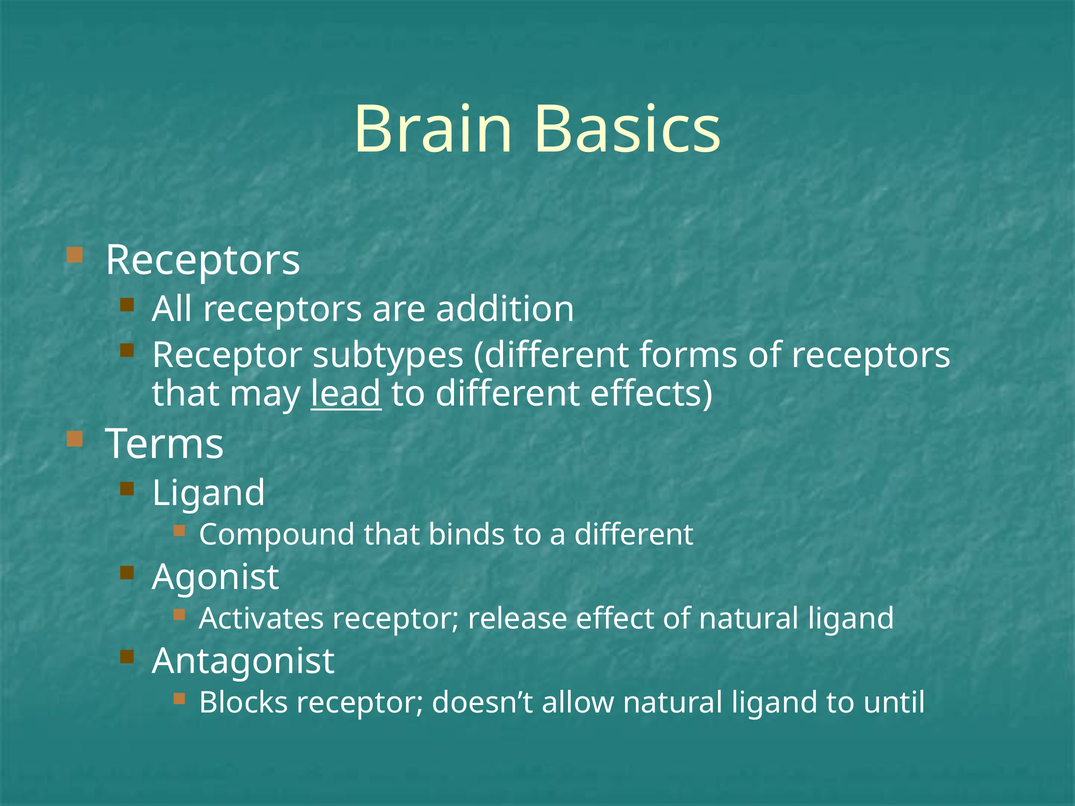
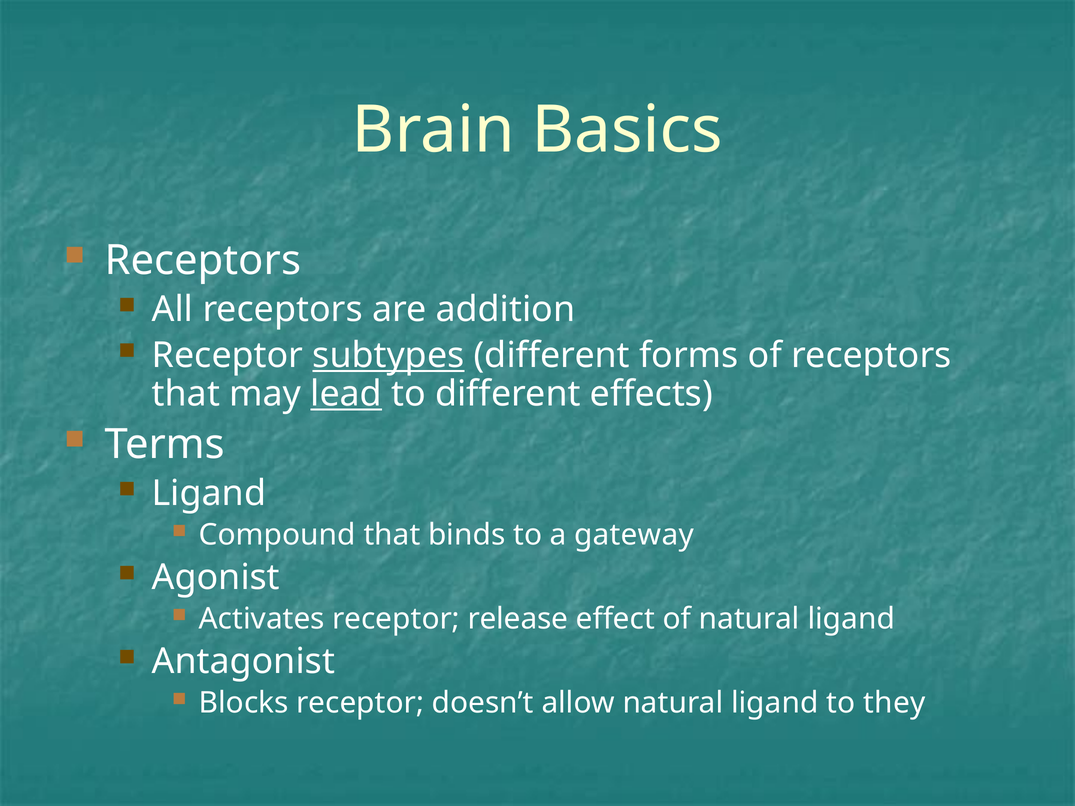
subtypes underline: none -> present (388, 356)
a different: different -> gateway (634, 535)
until: until -> they (894, 703)
